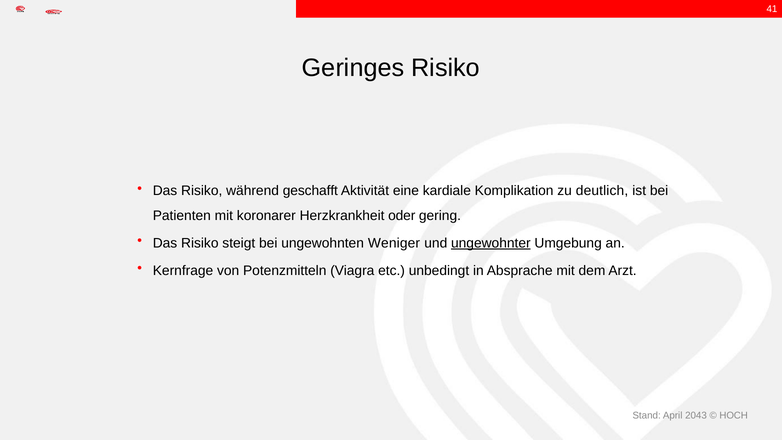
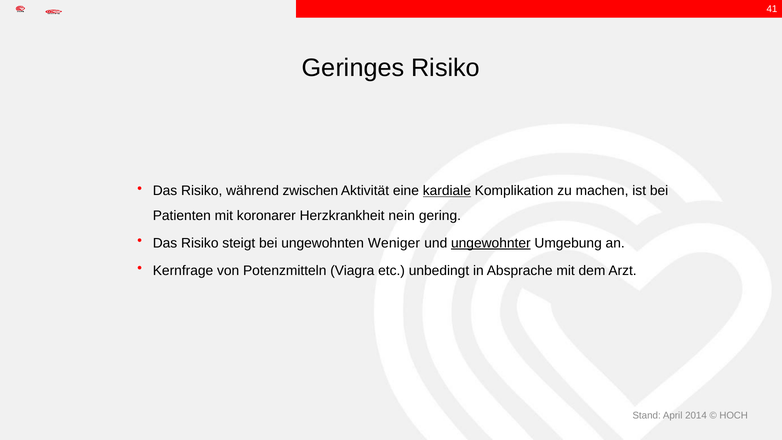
geschafft: geschafft -> zwischen (310, 191)
kardiale underline: none -> present (447, 191)
deutlich: deutlich -> machen (602, 191)
oder: oder -> nein (402, 216)
2043: 2043 -> 2014 (696, 415)
